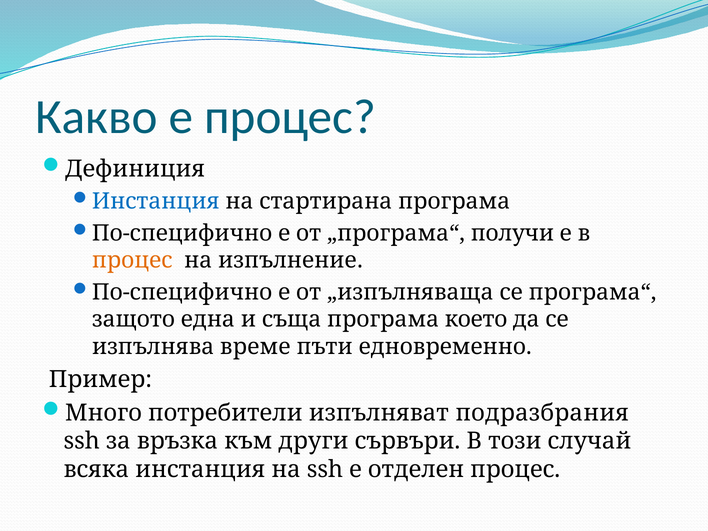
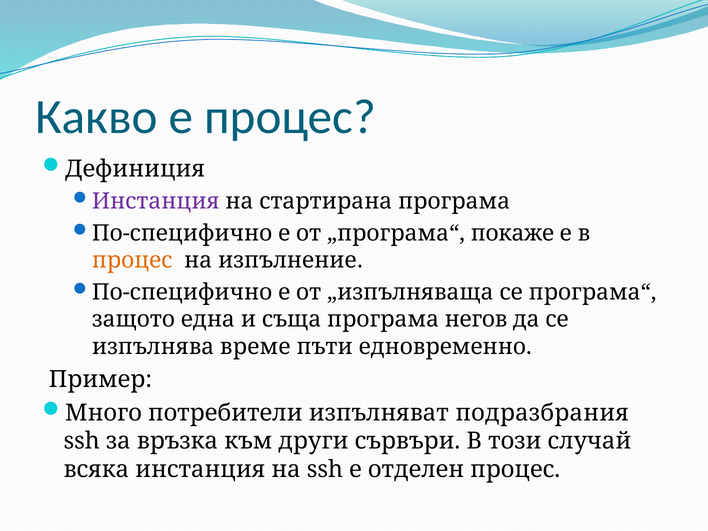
Инстанция colour: blue -> purple (156, 202)
получи: получи -> покаже (512, 233)
което: което -> негов (476, 319)
